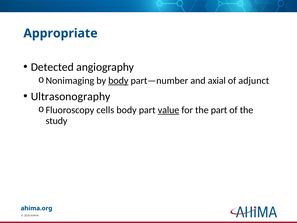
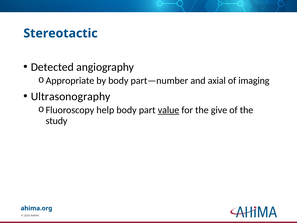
Appropriate: Appropriate -> Stereotactic (61, 33)
Nonimaging: Nonimaging -> Appropriate (70, 81)
body underline: present -> none (118, 81)
adjunct: adjunct -> imaging (254, 81)
cells: cells -> help (105, 110)
the part: part -> give (219, 110)
